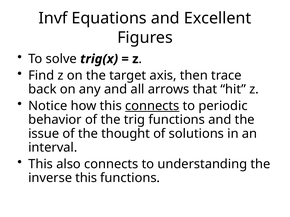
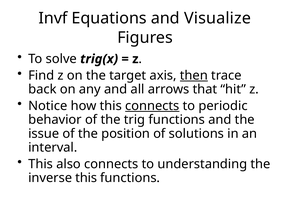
Excellent: Excellent -> Visualize (218, 18)
then underline: none -> present (194, 76)
thought: thought -> position (126, 134)
